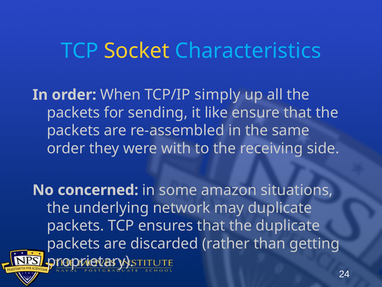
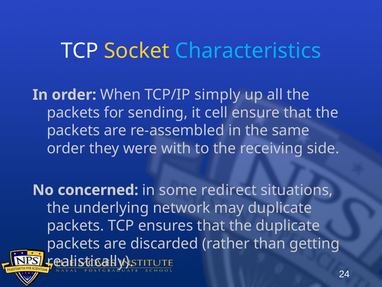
TCP colour: light blue -> white (80, 51)
like: like -> cell (216, 112)
amazon: amazon -> redirect (229, 190)
proprietary: proprietary -> realistically (90, 261)
